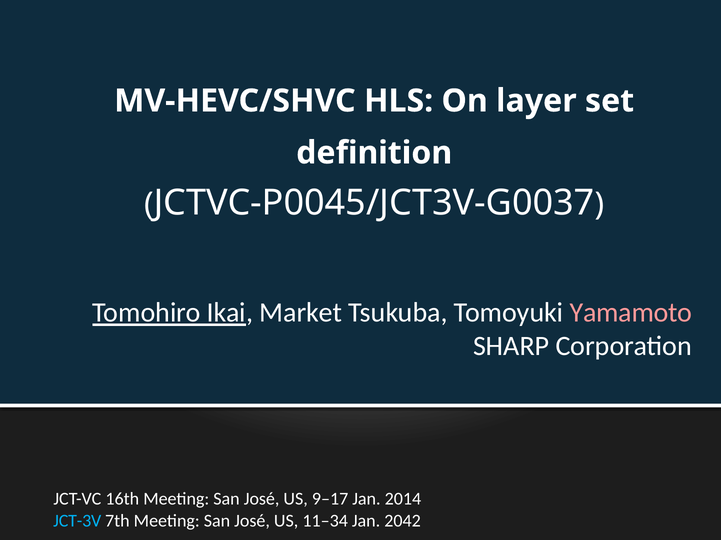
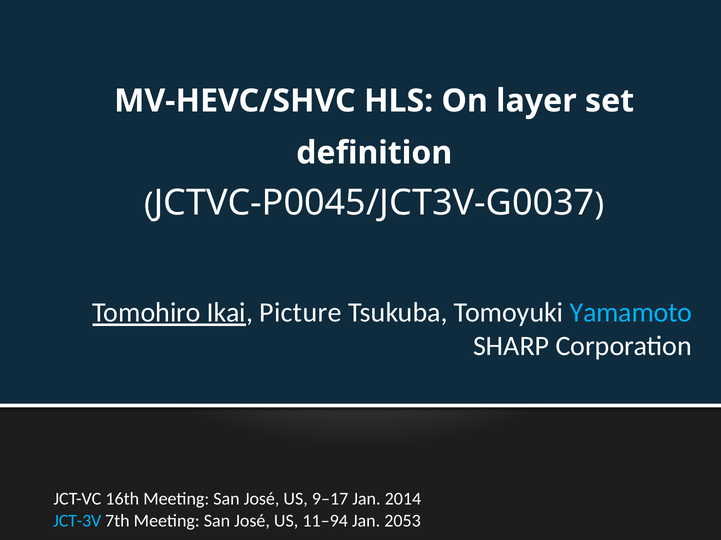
Market: Market -> Picture (301, 313)
Yamamoto colour: pink -> light blue (631, 313)
11–34: 11–34 -> 11–94 (325, 521)
2042: 2042 -> 2053 (403, 521)
